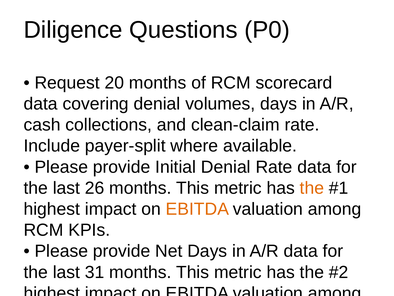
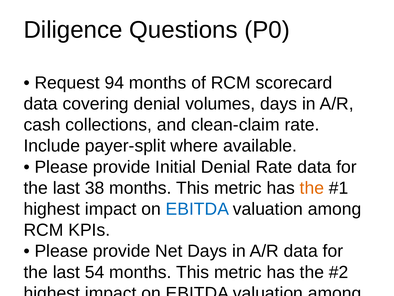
20: 20 -> 94 (114, 83)
26: 26 -> 38 (95, 188)
EBITDA colour: orange -> blue (197, 209)
31: 31 -> 54 (95, 272)
